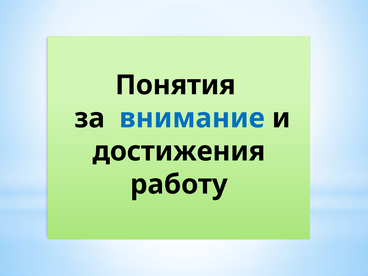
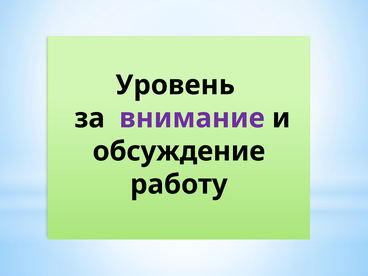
Понятия: Понятия -> Уровень (175, 85)
внимание colour: blue -> purple (192, 118)
достижения: достижения -> обсуждение (179, 151)
